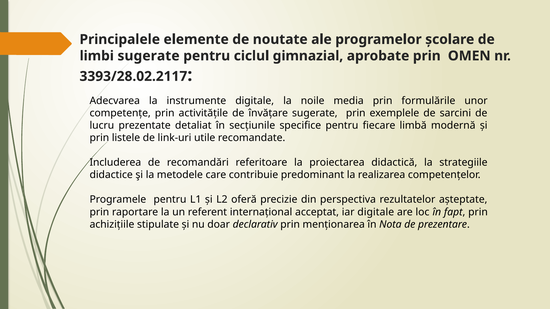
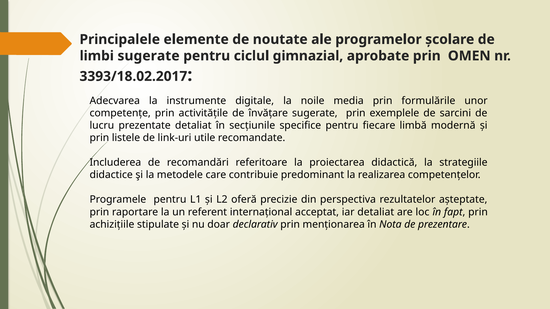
3393/28.02.2117: 3393/28.02.2117 -> 3393/18.02.2017 (133, 76)
iar digitale: digitale -> detaliat (376, 212)
